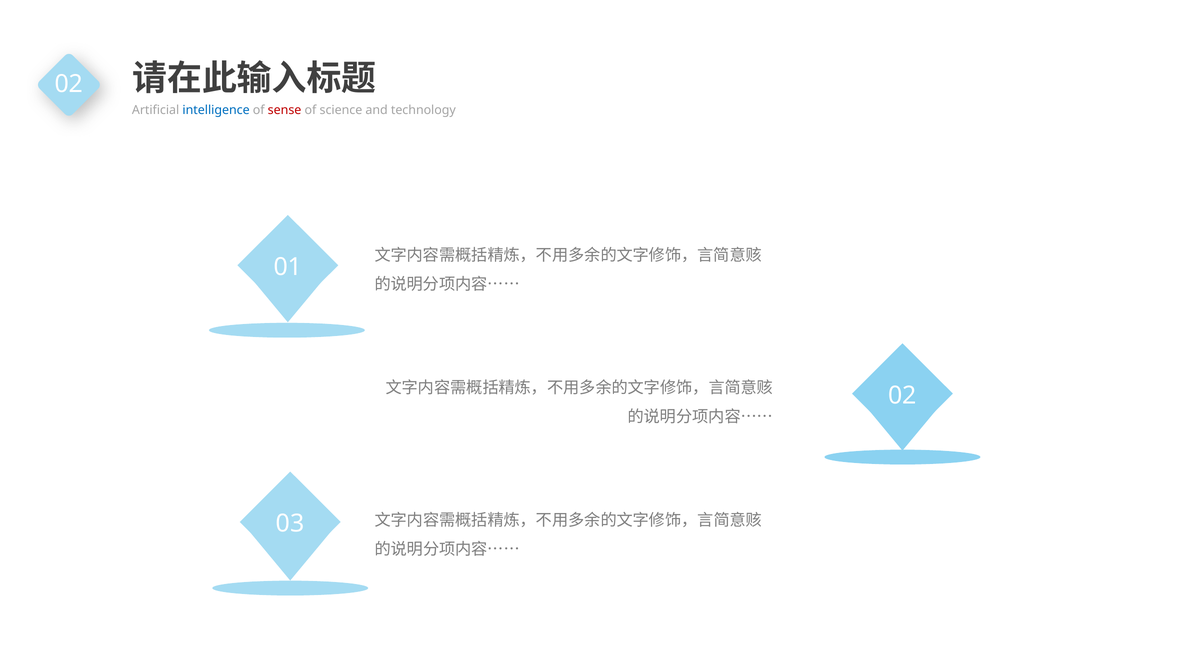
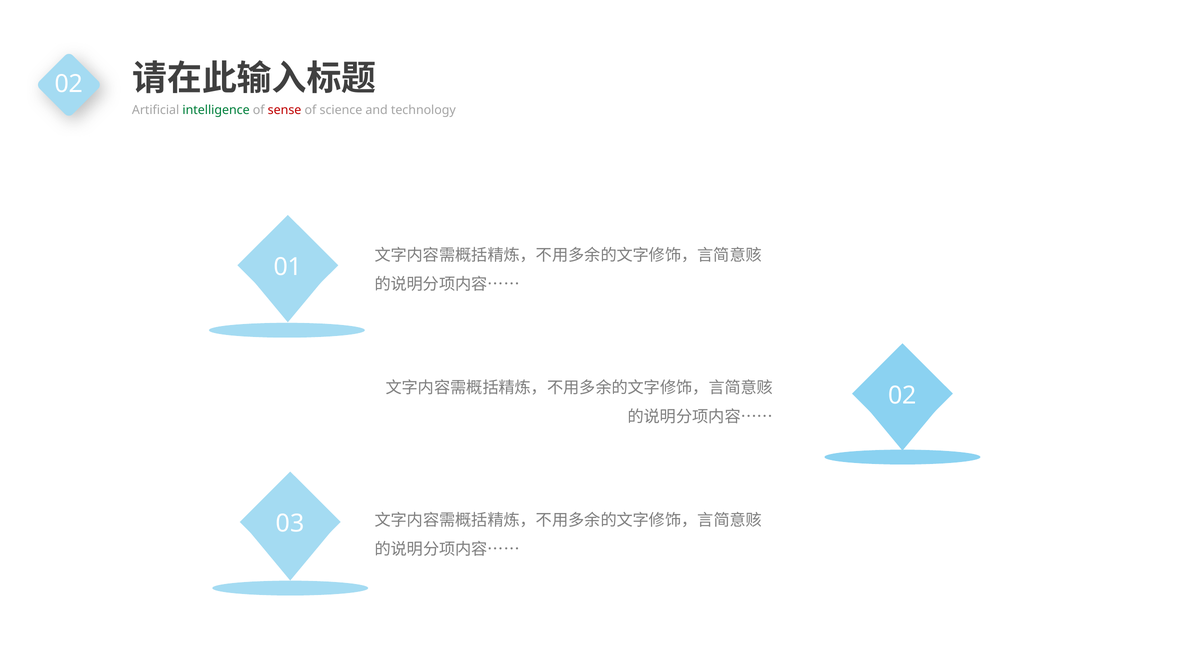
intelligence colour: blue -> green (216, 110)
